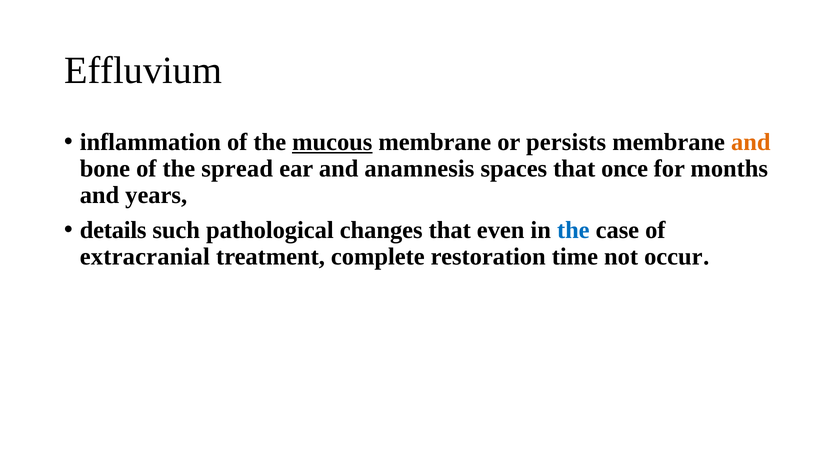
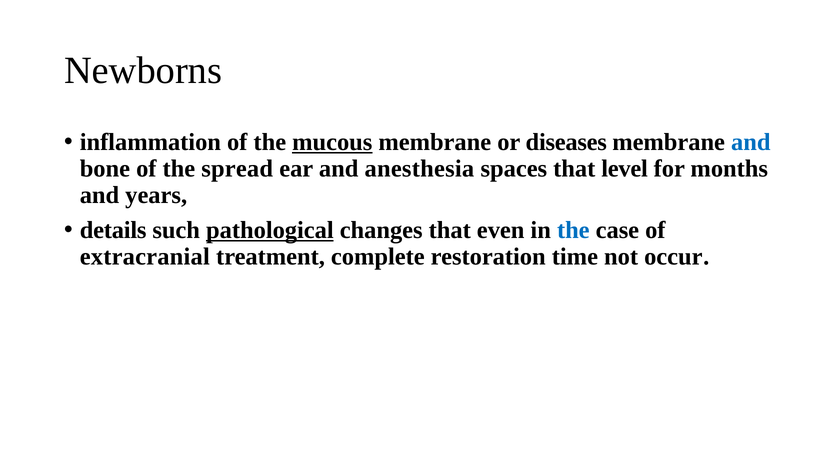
Effluvium: Effluvium -> Newborns (143, 71)
persists: persists -> diseases (566, 142)
and colour: orange -> blue (751, 142)
anamnesis: anamnesis -> anesthesia (419, 168)
once: once -> level (625, 168)
pathological underline: none -> present (270, 230)
